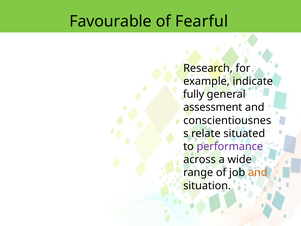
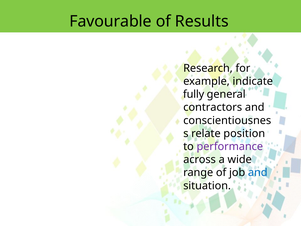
Fearful: Fearful -> Results (202, 21)
assessment: assessment -> contractors (213, 107)
situated: situated -> position (244, 133)
and colour: orange -> blue (258, 172)
